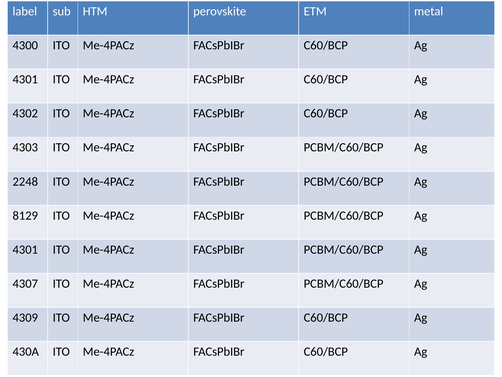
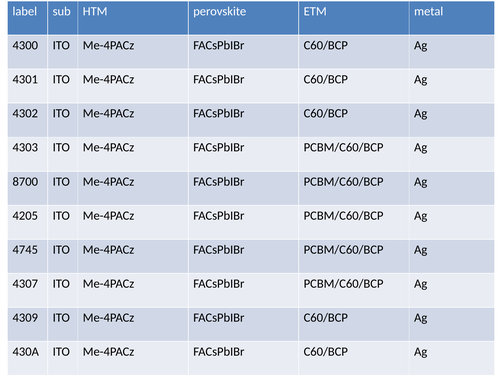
2248: 2248 -> 8700 (25, 181)
8129: 8129 -> 4205 (25, 215)
4301: 4301 -> 4745 (25, 249)
